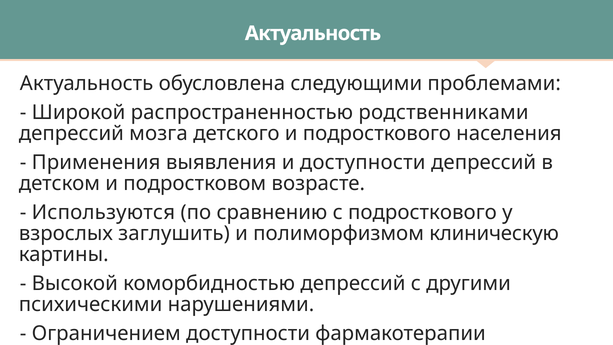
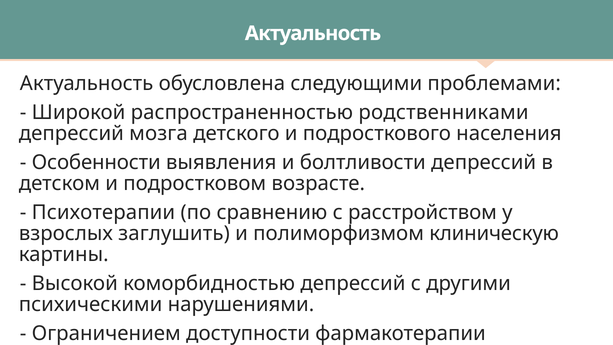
Применения: Применения -> Особенности (96, 162)
и доступности: доступности -> болтливости (363, 162)
Используются: Используются -> Психотерапии (103, 212)
с подросткового: подросткового -> расстройством (422, 212)
